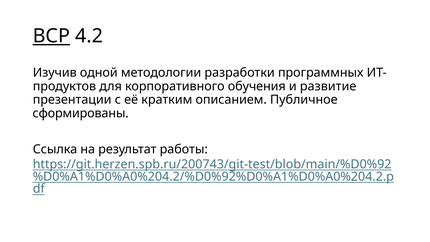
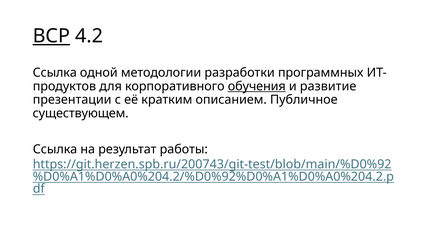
Изучив: Изучив -> Ссылка (55, 73)
обучения underline: none -> present (257, 86)
сформированы: сформированы -> существующем (81, 113)
